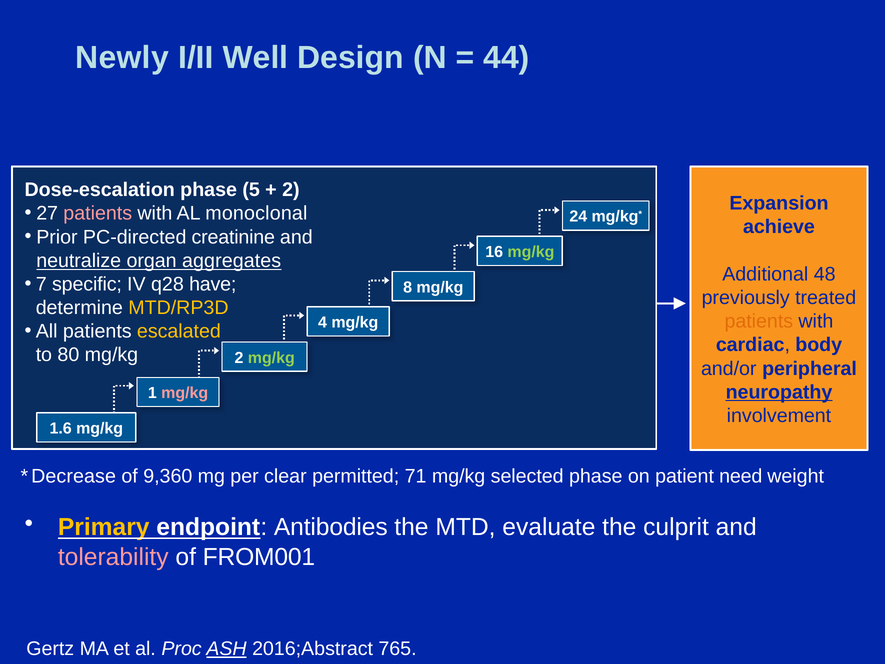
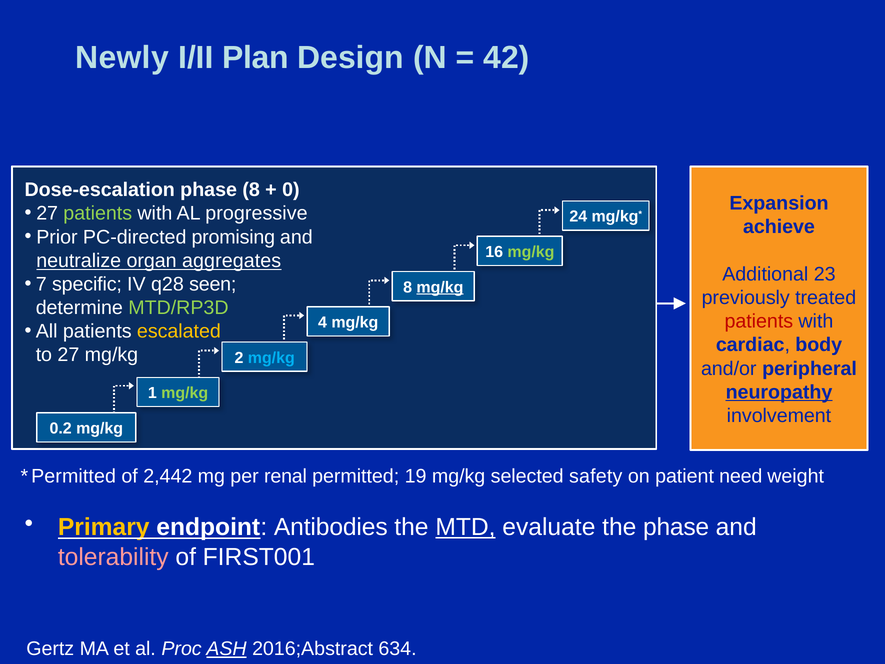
Well: Well -> Plan (256, 58)
44: 44 -> 42 (506, 58)
phase 5: 5 -> 8 (251, 190)
2: 2 -> 0 (291, 190)
patients colour: pink -> light green (98, 213)
monoclonal: monoclonal -> progressive (256, 213)
creatinine: creatinine -> promising (233, 237)
48: 48 -> 23 (825, 274)
have: have -> seen (213, 284)
mg/kg underline: none -> present (440, 287)
MTD/RP3D colour: yellow -> light green (178, 308)
patients colour: orange -> red (759, 321)
80: 80 -> 27 (68, 355)
mg/kg colour: light green -> light blue (271, 358)
mg/kg colour: pink -> light green (185, 393)
1.6: 1.6 -> 0.2 (61, 428)
Decrease: Decrease -> Permitted (74, 476)
9,360: 9,360 -> 2,442 (168, 476)
clear: clear -> renal (286, 476)
71: 71 -> 19 (416, 476)
selected phase: phase -> safety (596, 476)
MTD underline: none -> present (465, 527)
the culprit: culprit -> phase (676, 527)
FROM001: FROM001 -> FIRST001 (259, 557)
765: 765 -> 634 (398, 649)
